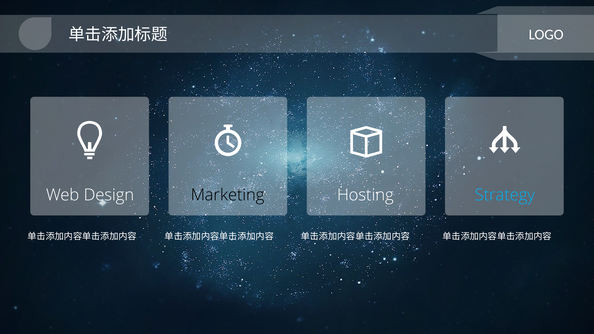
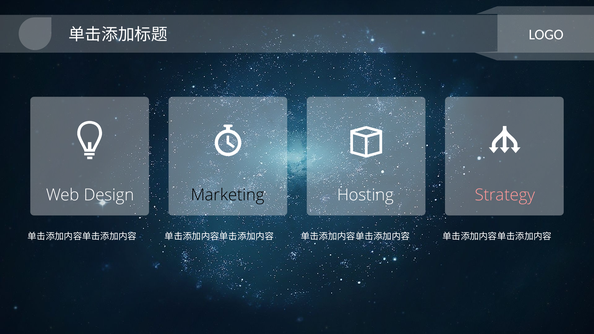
Strategy colour: light blue -> pink (505, 195)
